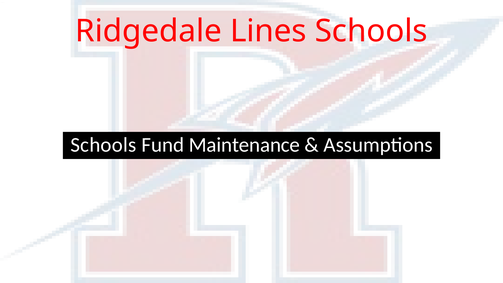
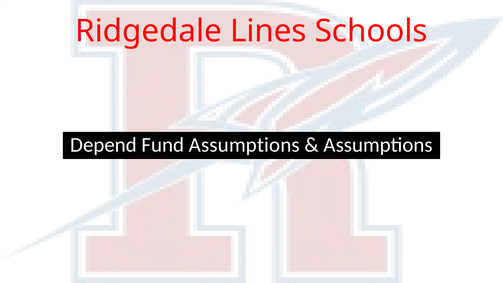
Schools: Schools -> Depend (103, 145)
Fund Maintenance: Maintenance -> Assumptions (244, 145)
